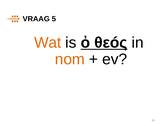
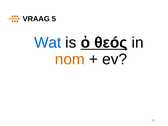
Wat colour: orange -> blue (48, 43)
